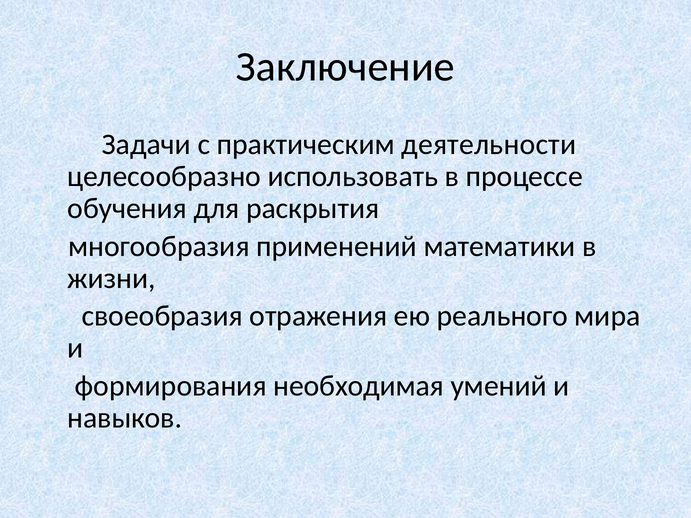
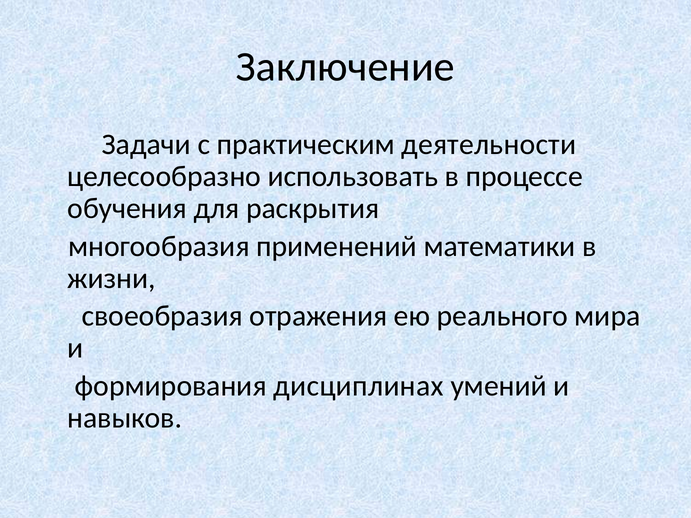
необходимая: необходимая -> дисциплинах (359, 386)
